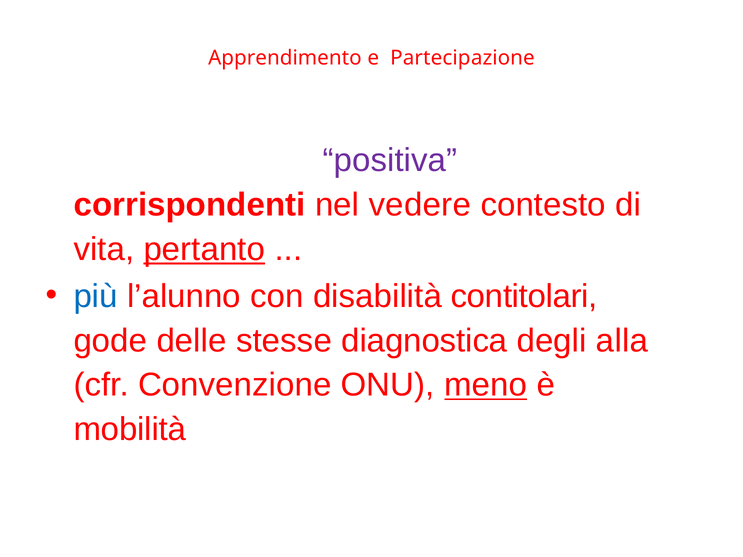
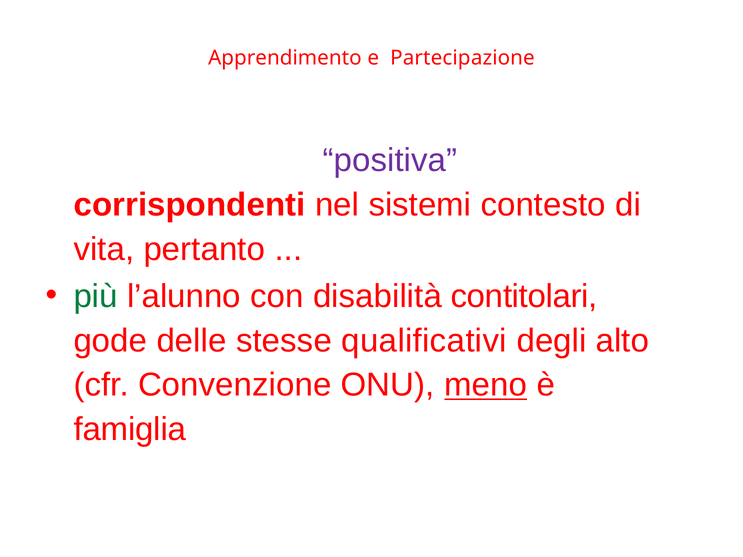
vedere: vedere -> sistemi (420, 205)
pertanto underline: present -> none (204, 249)
più colour: blue -> green (96, 296)
diagnostica: diagnostica -> qualificativi (424, 341)
alla: alla -> alto (622, 341)
mobilità: mobilità -> famiglia (130, 430)
